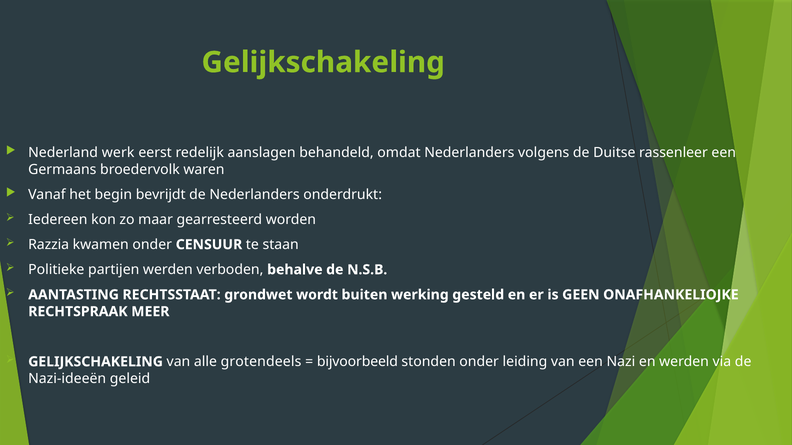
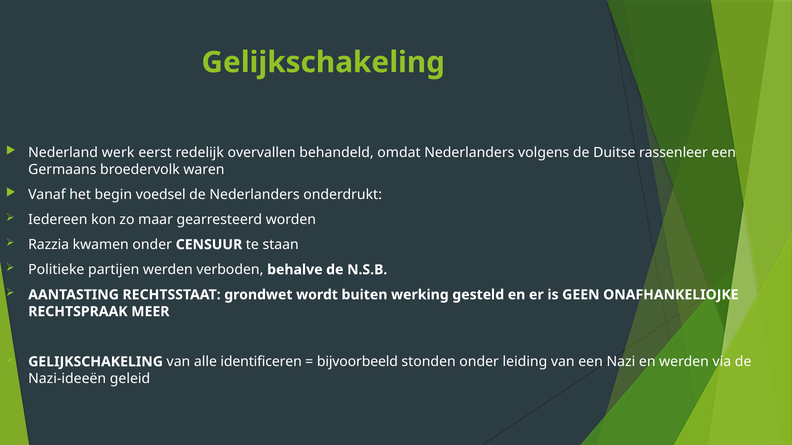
aanslagen: aanslagen -> overvallen (262, 153)
bevrijdt: bevrijdt -> voedsel (161, 195)
grotendeels: grotendeels -> identificeren (261, 362)
